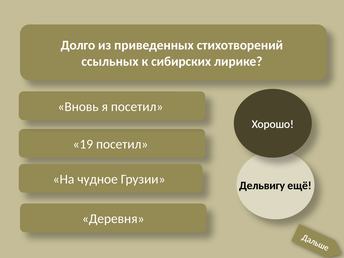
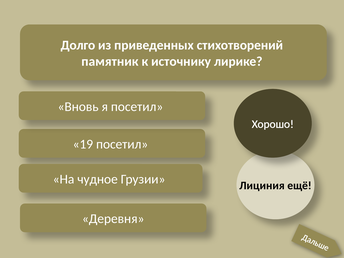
ссыльных: ссыльных -> памятник (110, 61)
сибирских: сибирских -> источнику (181, 61)
Дельвигу: Дельвигу -> Лициния (262, 186)
